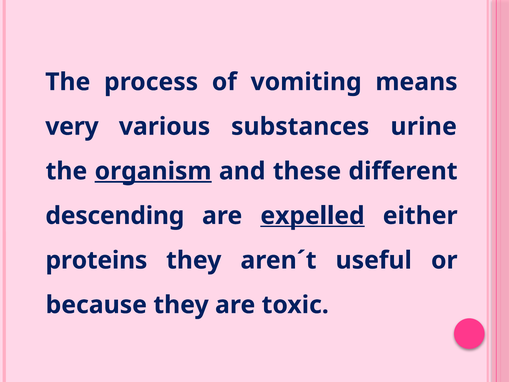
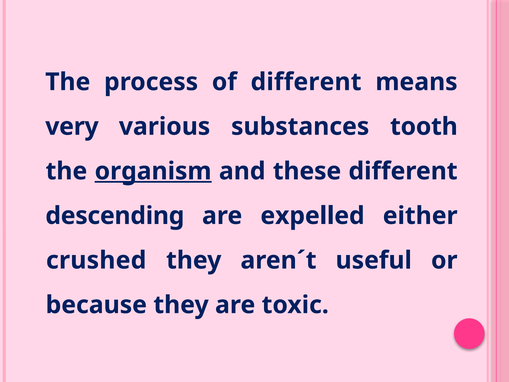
of vomiting: vomiting -> different (306, 82)
urine: urine -> tooth (424, 126)
expelled underline: present -> none (313, 216)
proteins: proteins -> crushed (96, 260)
